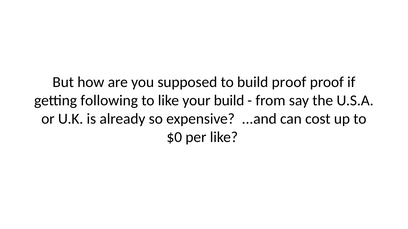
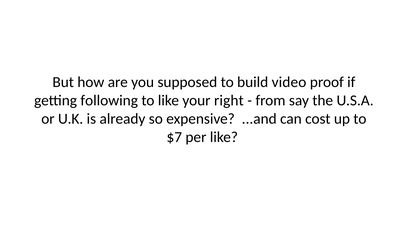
build proof: proof -> video (289, 82)
your build: build -> right (229, 101)
$0: $0 -> $7 (174, 137)
